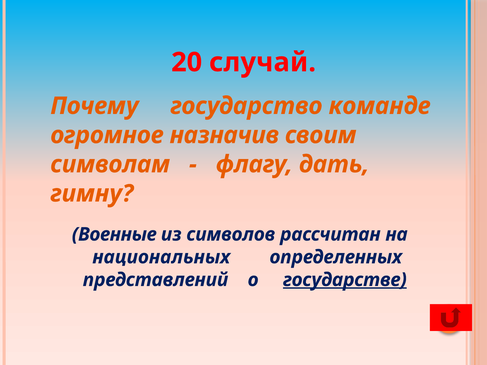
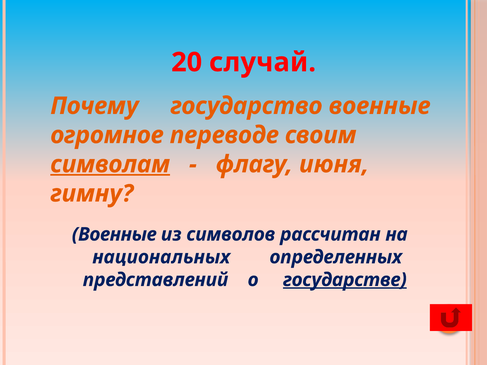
государство команде: команде -> военные (380, 106)
назначив: назначив -> переводе (224, 135)
символам underline: none -> present (110, 164)
дать: дать -> июня (334, 164)
